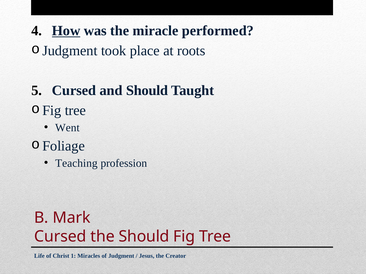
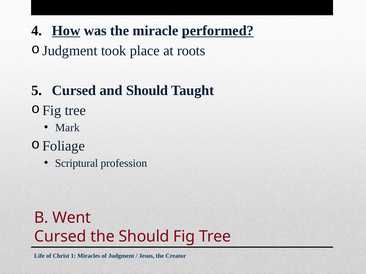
performed underline: none -> present (218, 31)
Went: Went -> Mark (67, 128)
Teaching: Teaching -> Scriptural (77, 163)
Mark: Mark -> Went (72, 218)
